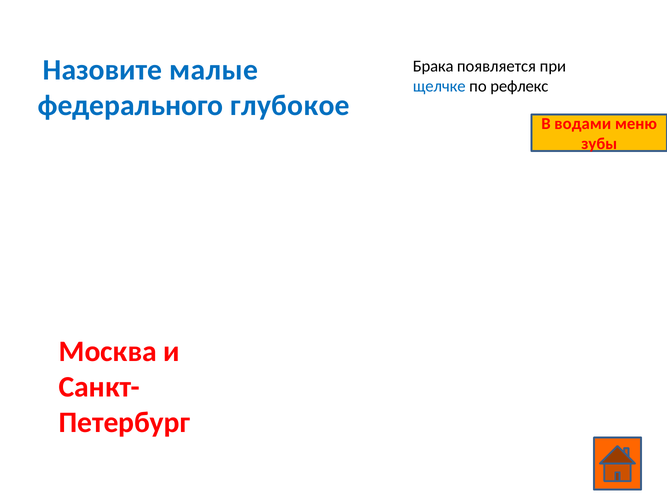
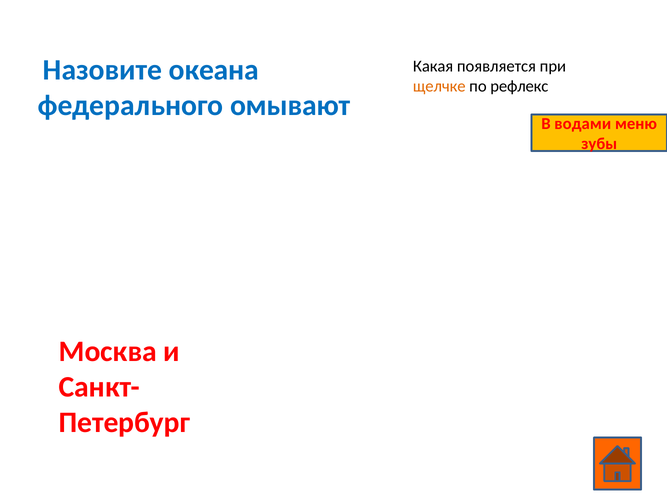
малые: малые -> океана (214, 70)
Брака: Брака -> Какая (433, 67)
щелчке colour: blue -> orange (439, 87)
глубокое: глубокое -> омывают (290, 106)
